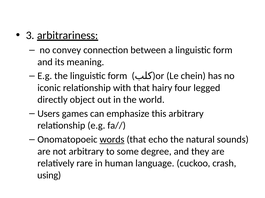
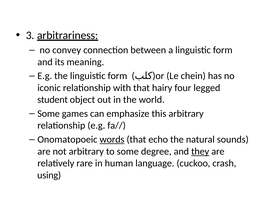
directly: directly -> student (53, 100)
Users: Users -> Some (49, 114)
they underline: none -> present (200, 152)
